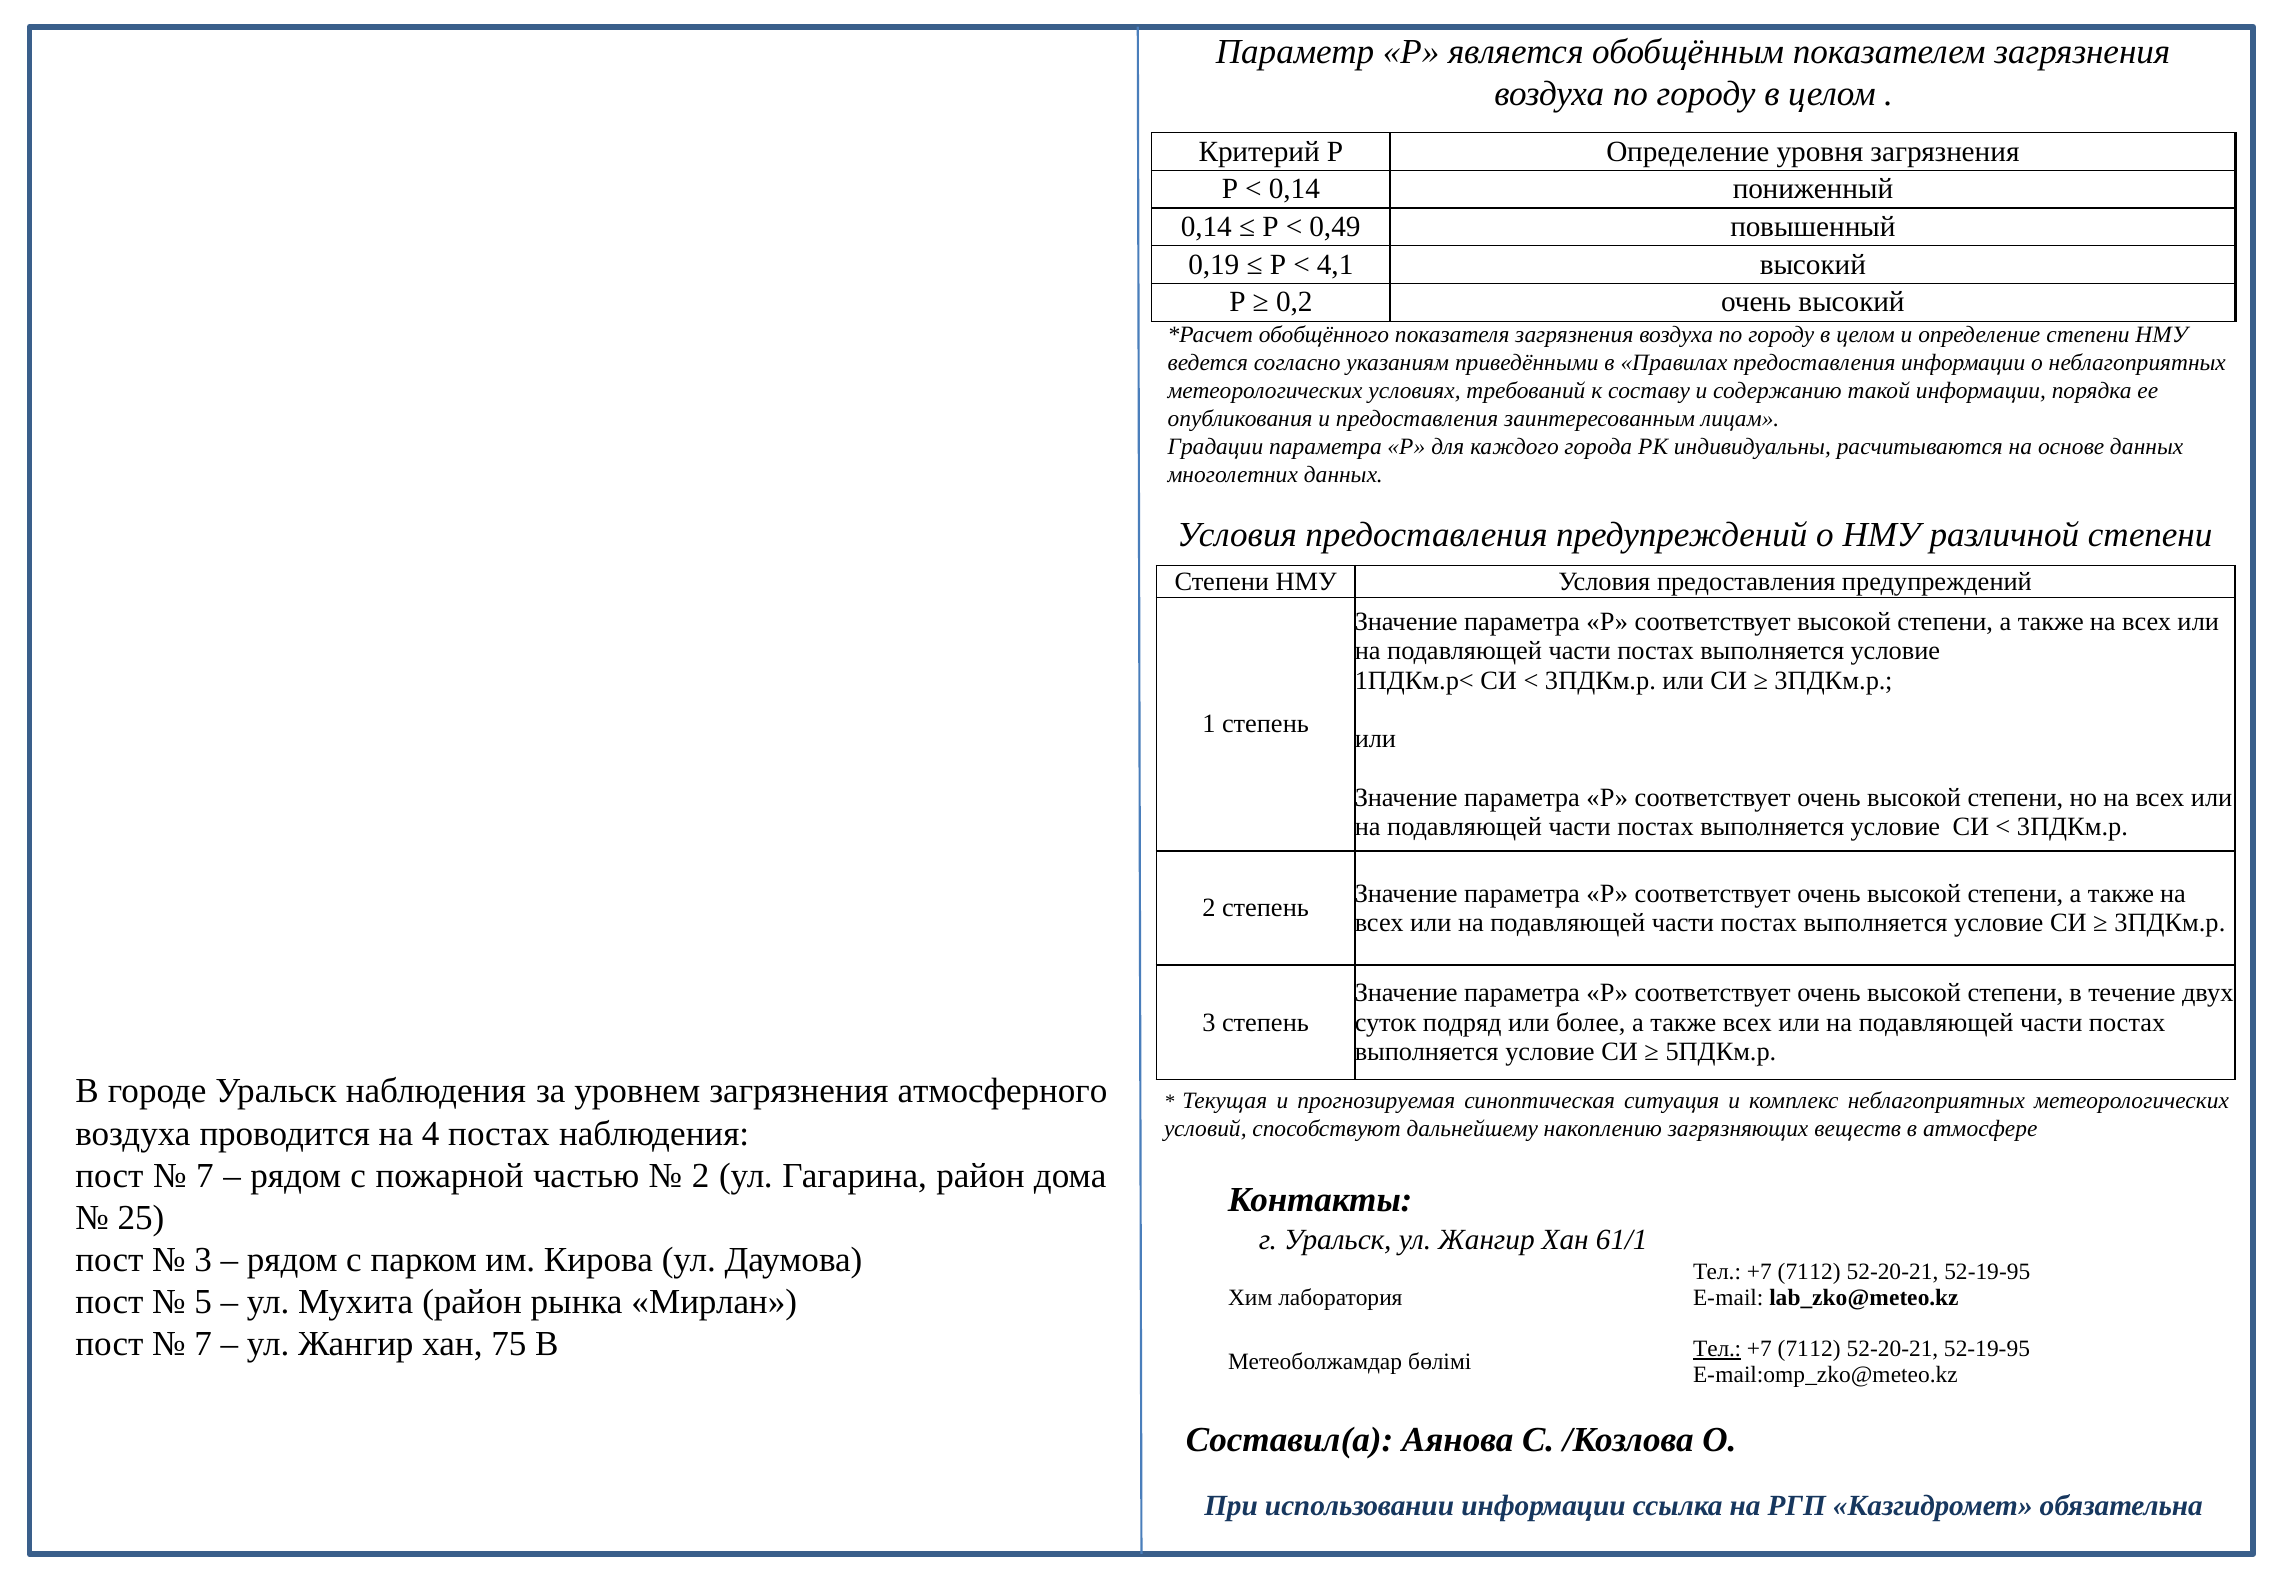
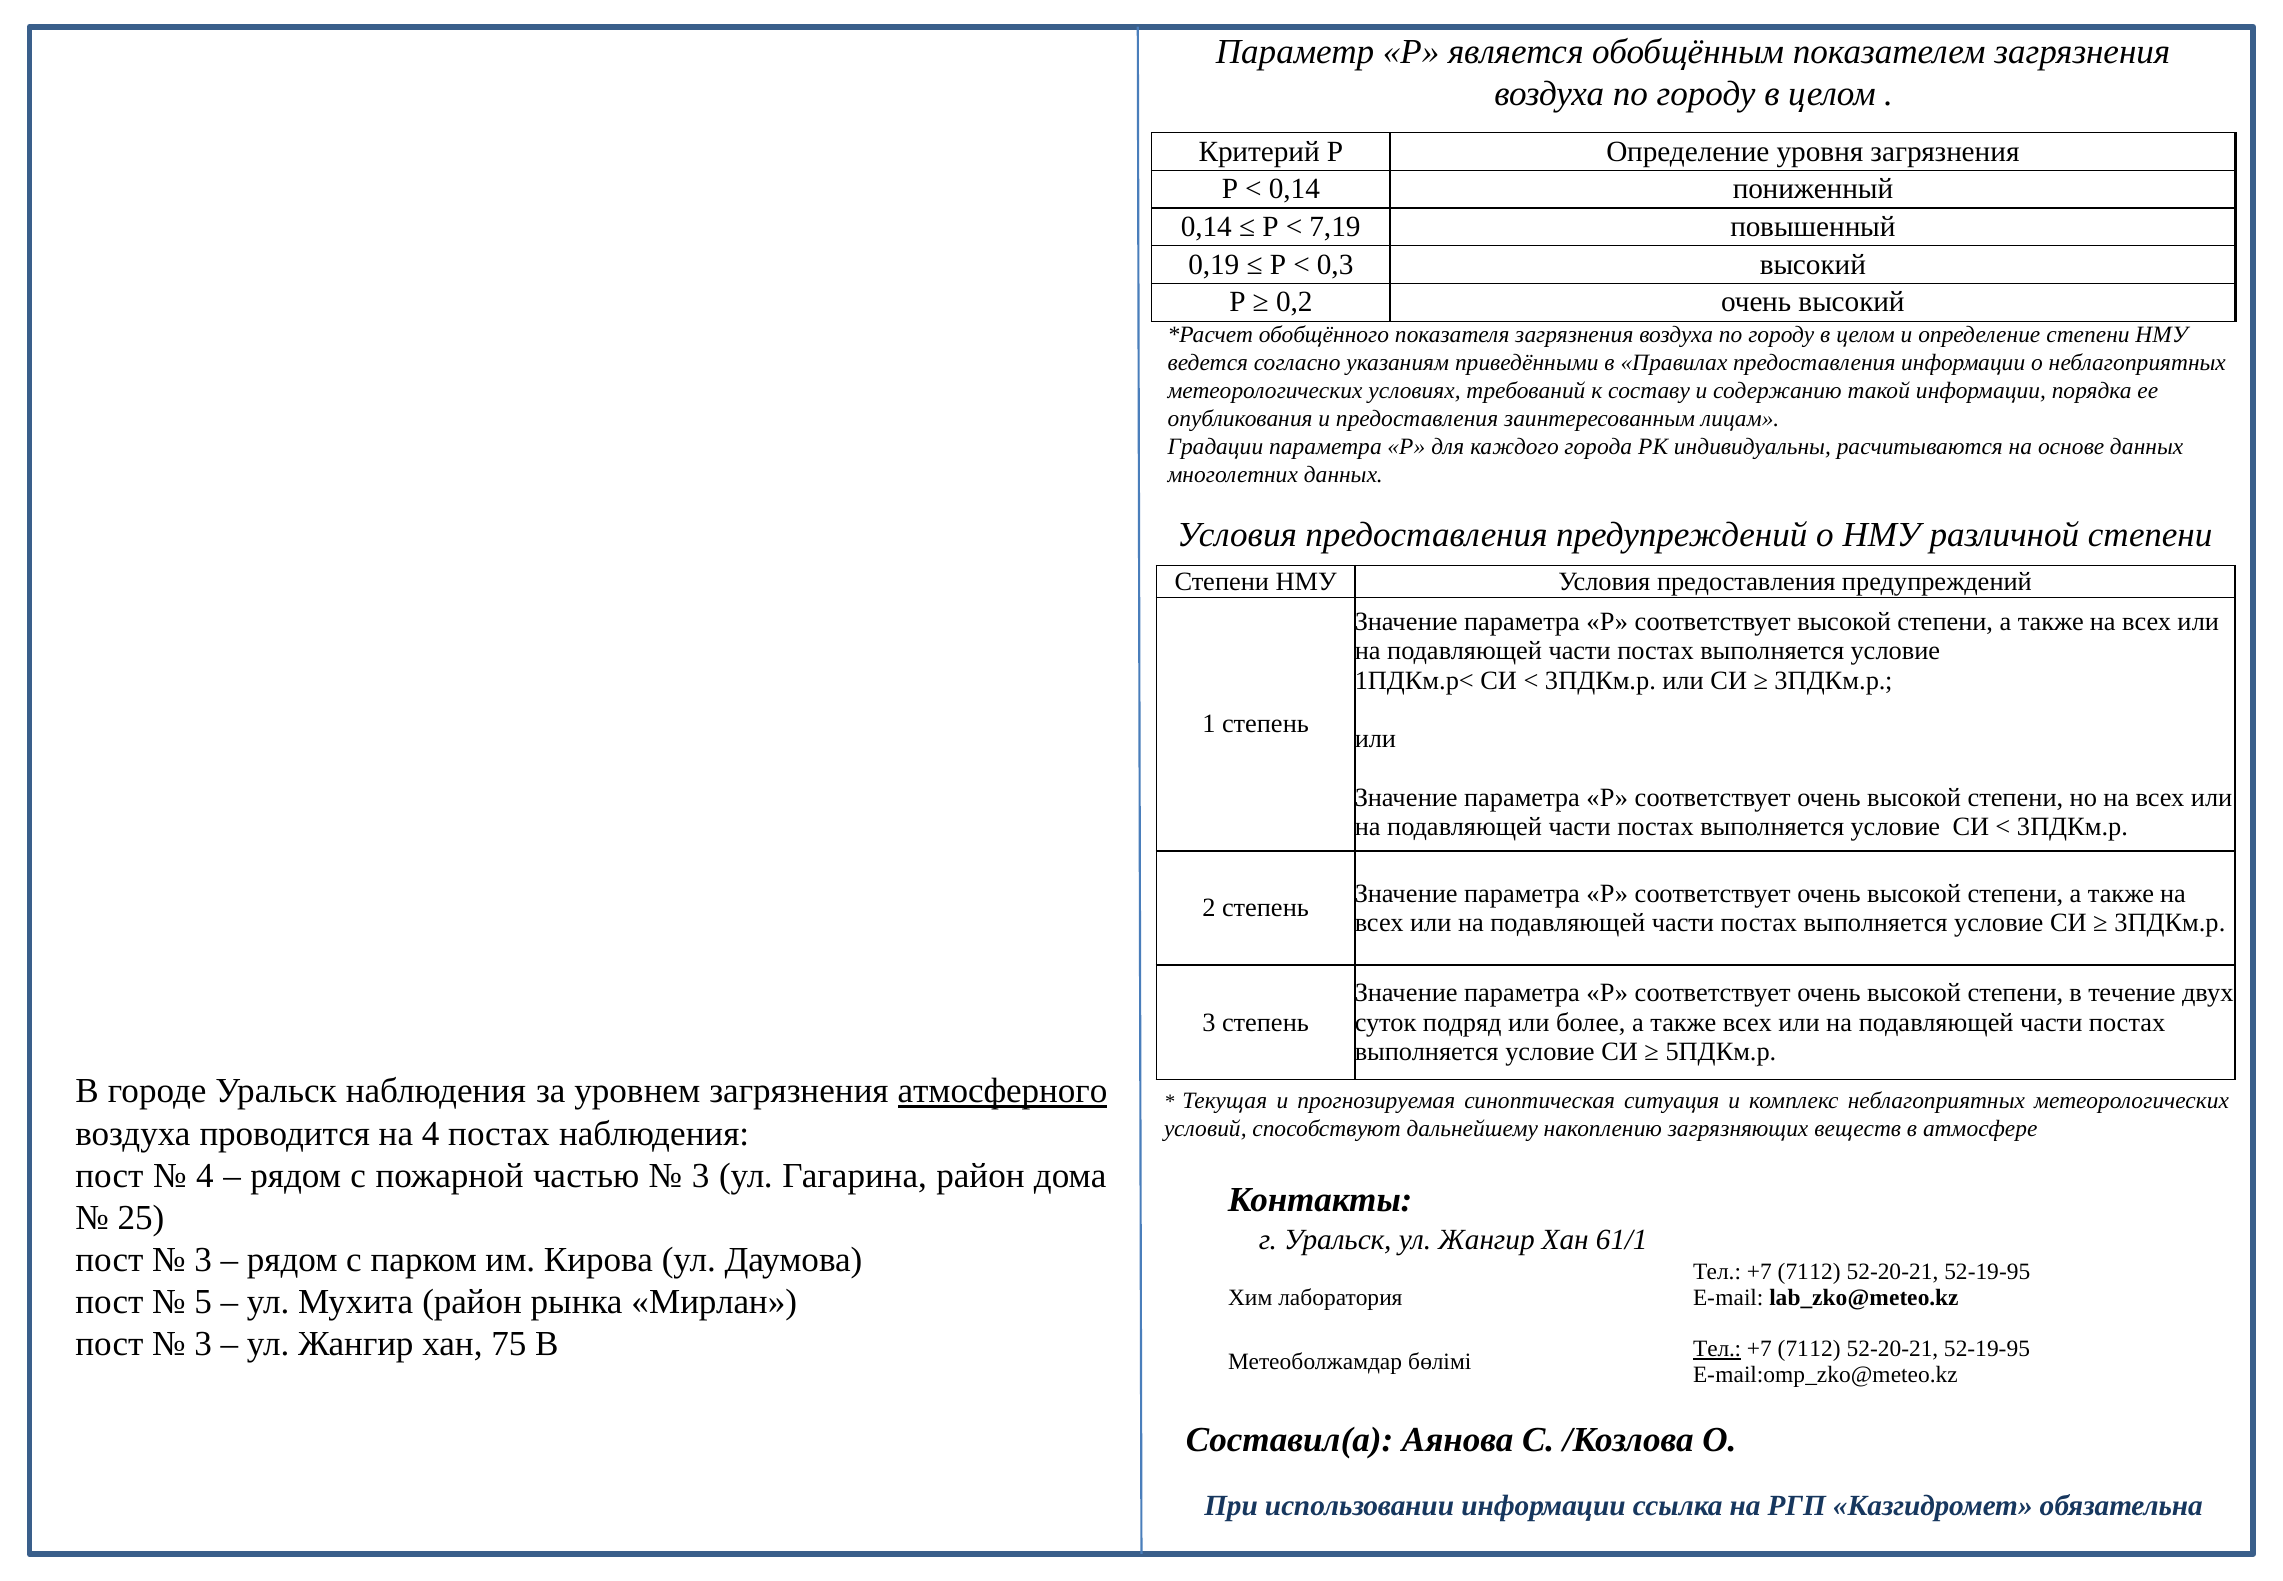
0,49: 0,49 -> 7,19 (1335, 227)
4,1: 4,1 -> 0,3 (1335, 264)
атмосферного underline: none -> present (1002, 1091)
7: 7 -> 4 (205, 1175)
2: 2 -> 3 (701, 1175)
7: 7 -> 3 (203, 1344)
